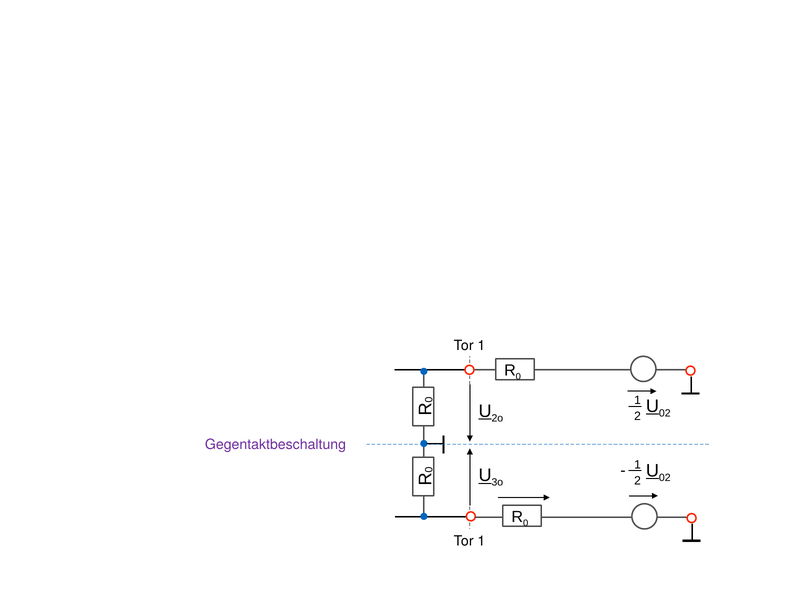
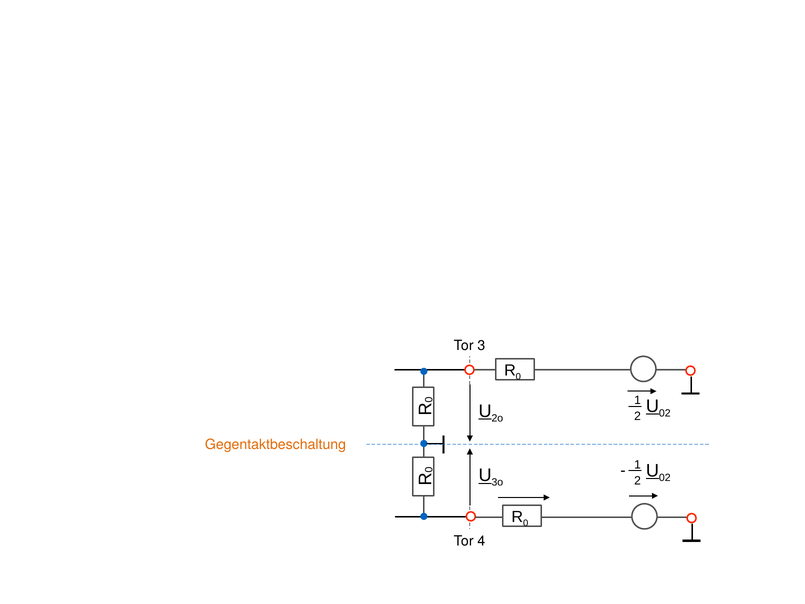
1: 1 -> 3 (481, 346)
Gegentaktbeschaltung colour: purple -> orange (275, 445)
1: 1 -> 4 (481, 541)
